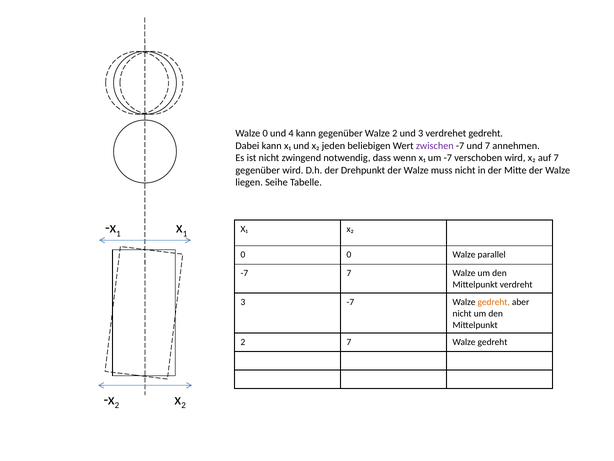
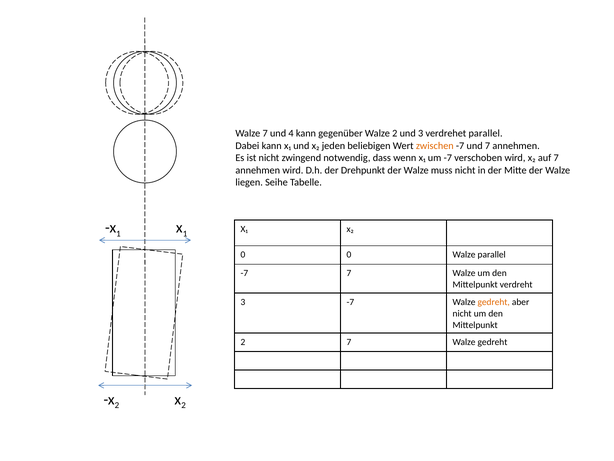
Walze 0: 0 -> 7 (265, 133)
verdrehet gedreht: gedreht -> parallel (486, 133)
zwischen colour: purple -> orange (435, 145)
gegenüber: gegenüber -> annehmen (258, 170)
